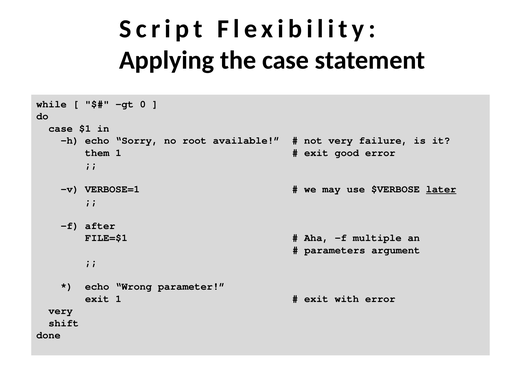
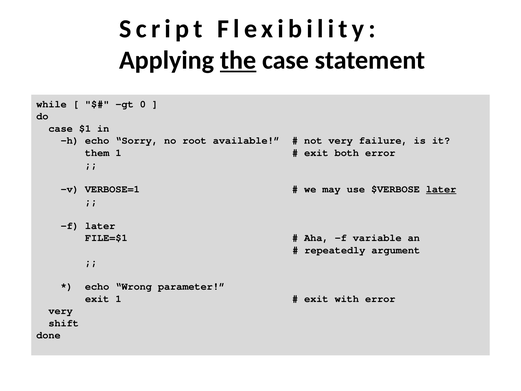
the underline: none -> present (238, 60)
good: good -> both (347, 153)
f after: after -> later (100, 226)
multiple: multiple -> variable (377, 238)
parameters: parameters -> repeatedly (335, 250)
